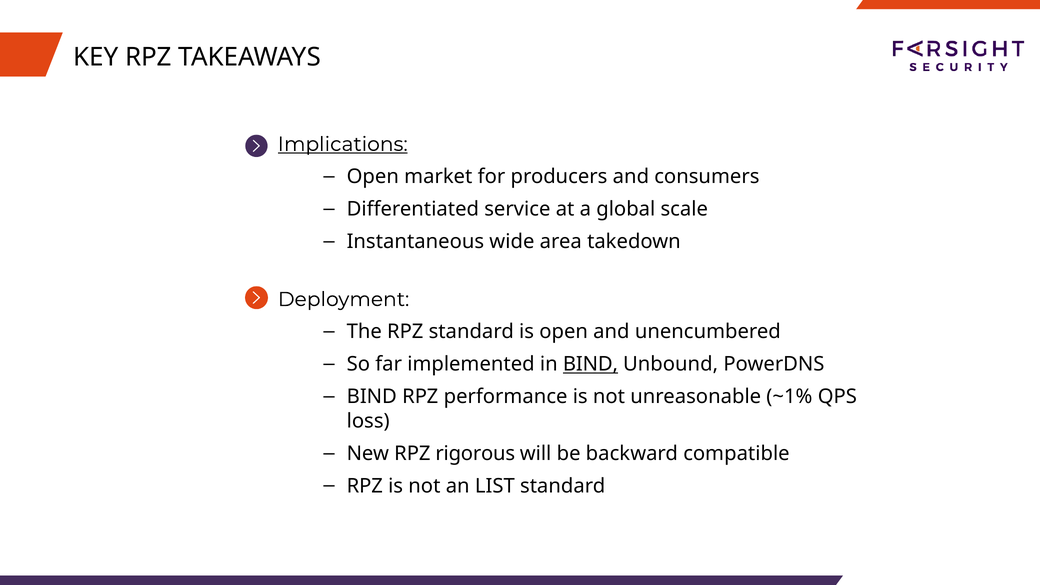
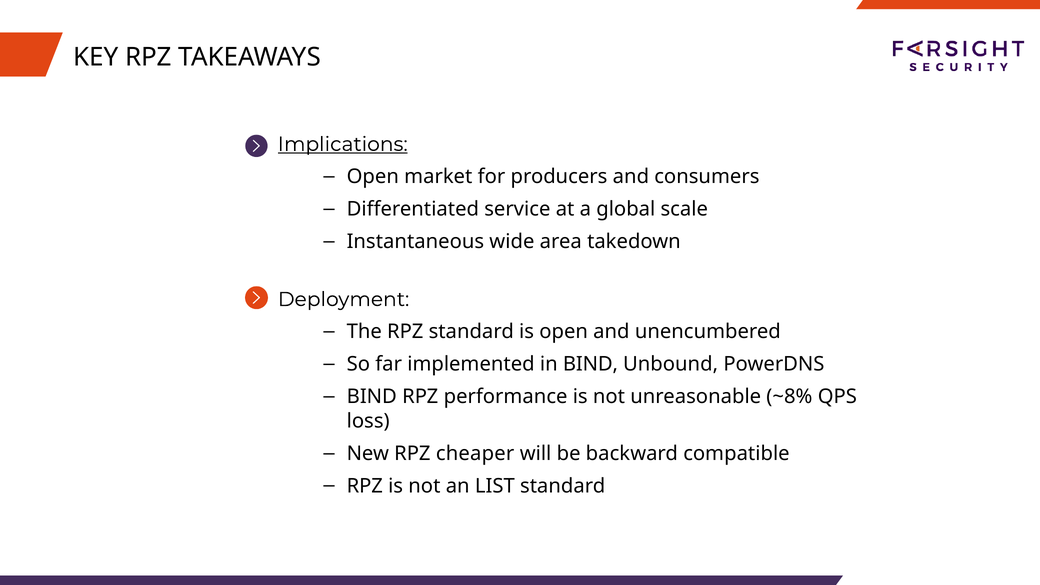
BIND underline: present -> none (590, 364)
~1%: ~1% -> ~8% (789, 397)
rigorous: rigorous -> cheaper (475, 453)
